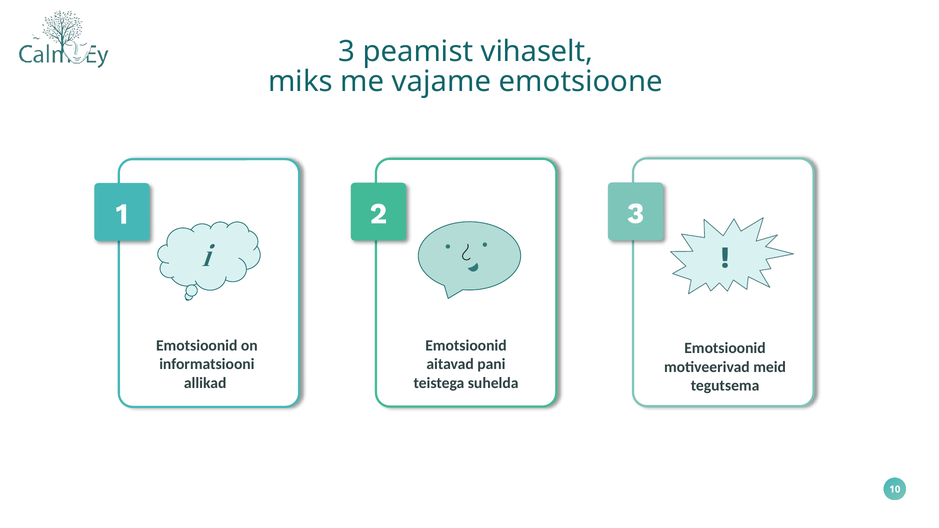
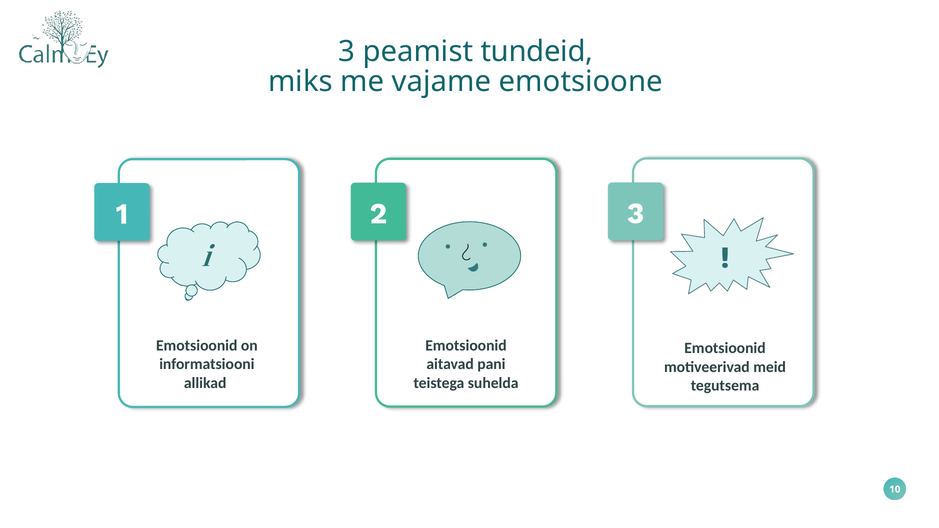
vihaselt: vihaselt -> tundeid (537, 52)
